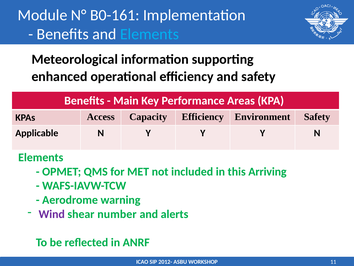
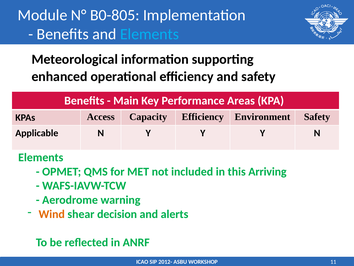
B0-161: B0-161 -> B0-805 (115, 15)
Wind colour: purple -> orange (52, 214)
number: number -> decision (117, 214)
